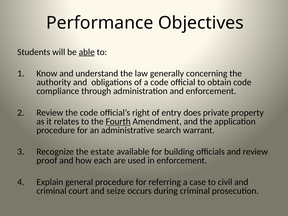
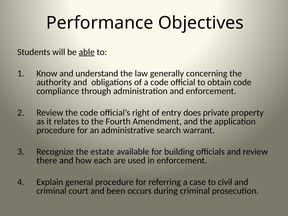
Fourth underline: present -> none (118, 121)
proof: proof -> there (47, 161)
seize: seize -> been (116, 191)
